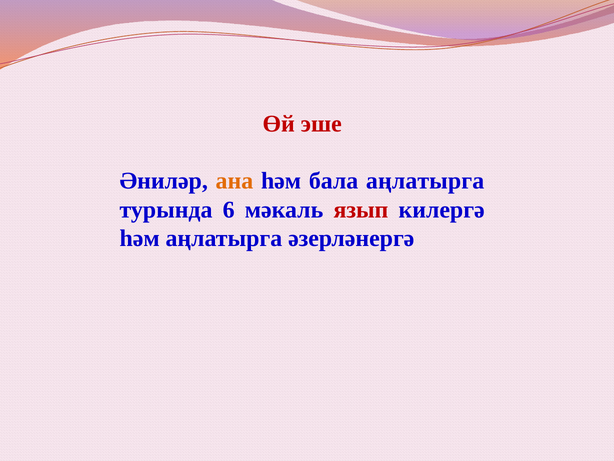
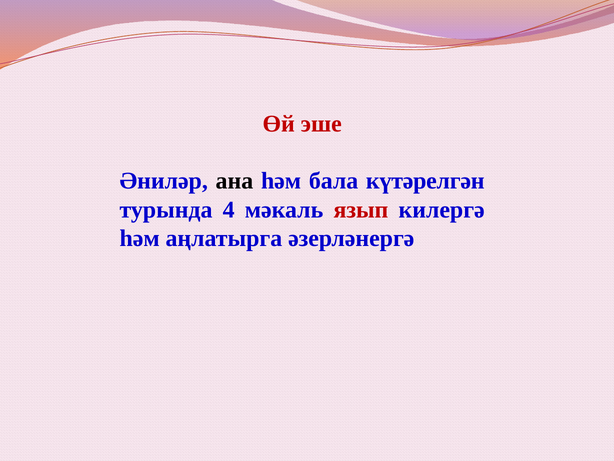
ана colour: orange -> black (234, 181)
бала аңлатырга: аңлатырга -> күтәрелгән (425, 181)
6: 6 -> 4 (229, 210)
